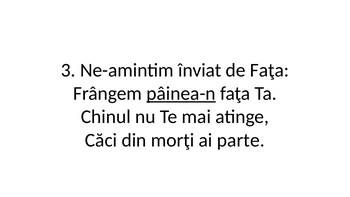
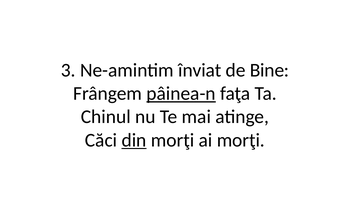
de Faţa: Faţa -> Bine (270, 70)
din underline: none -> present (134, 140)
ai parte: parte -> morţi (241, 140)
